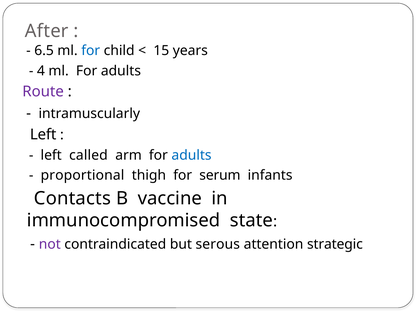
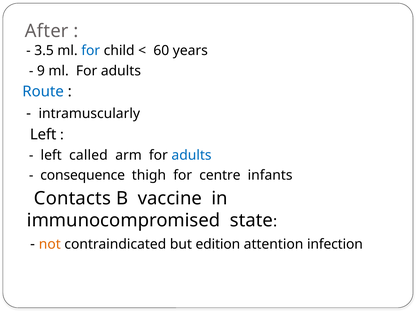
6.5: 6.5 -> 3.5 (44, 51)
15: 15 -> 60 (161, 51)
4: 4 -> 9 (41, 71)
Route colour: purple -> blue (43, 92)
proportional: proportional -> consequence (83, 175)
serum: serum -> centre (220, 175)
not colour: purple -> orange (50, 244)
serous: serous -> edition (218, 244)
strategic: strategic -> infection (335, 244)
